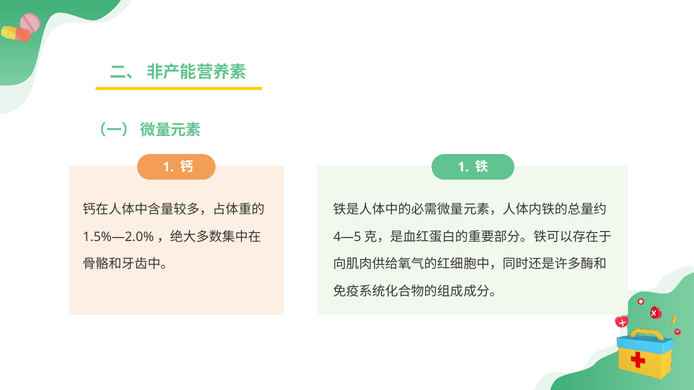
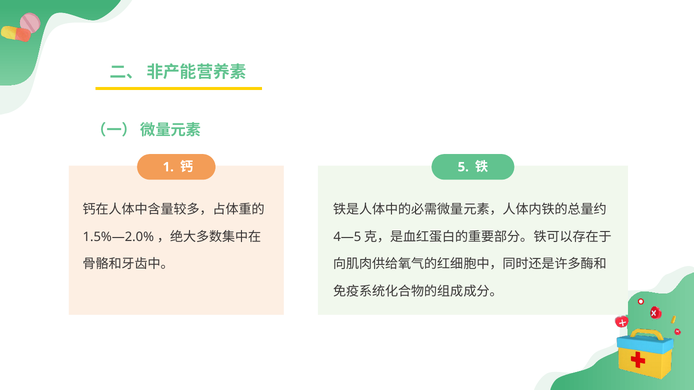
1: 1 -> 5 (463, 167)
